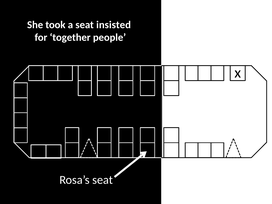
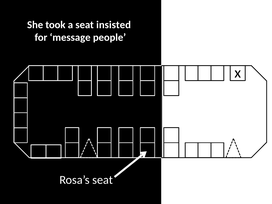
together: together -> message (70, 37)
